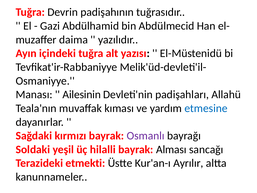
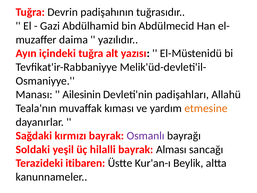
etmesine colour: blue -> orange (206, 108)
etmekti: etmekti -> itibaren (85, 163)
Ayrılır: Ayrılır -> Beylik (188, 163)
